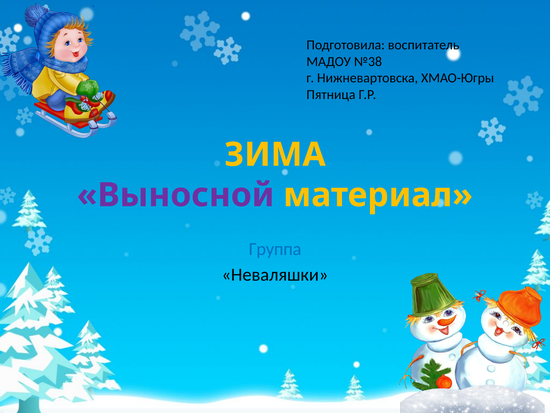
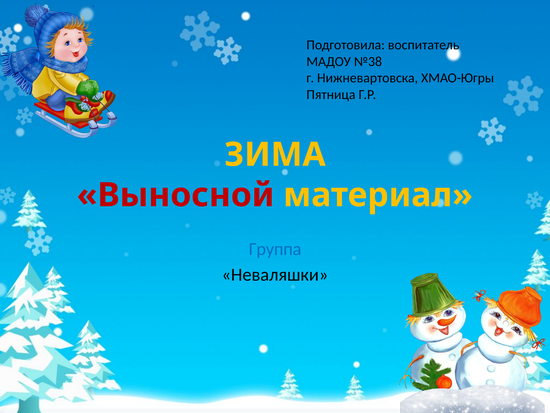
Выносной colour: purple -> red (176, 195)
